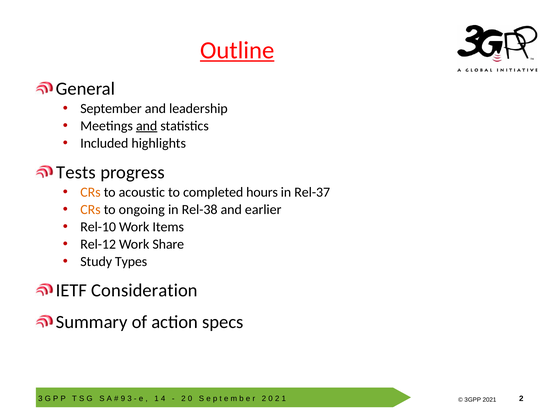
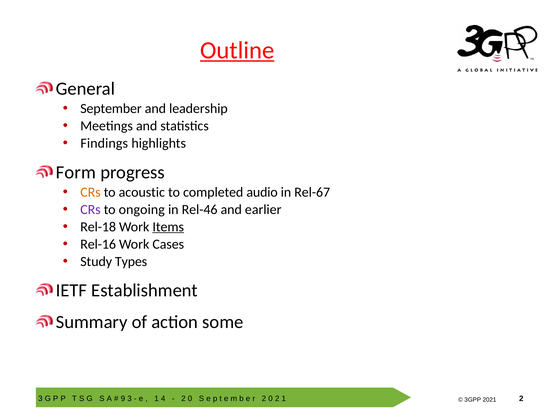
and underline: present -> none (147, 126)
Included: Included -> Findings (104, 143)
Tests: Tests -> Form (76, 172)
hours: hours -> audio (262, 192)
Rel-37: Rel-37 -> Rel-67 (312, 192)
CRs colour: orange -> purple (90, 209)
Rel-38: Rel-38 -> Rel-46 (200, 209)
Rel-10: Rel-10 -> Rel-18 (98, 227)
Items underline: none -> present (168, 227)
Rel-12: Rel-12 -> Rel-16 (98, 244)
Share: Share -> Cases (168, 244)
Consideration: Consideration -> Establishment (145, 291)
specs: specs -> some (223, 322)
